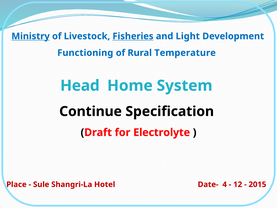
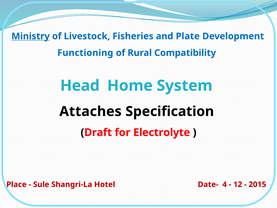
Fisheries underline: present -> none (133, 36)
Light: Light -> Plate (188, 36)
Temperature: Temperature -> Compatibility (185, 53)
Continue: Continue -> Attaches (90, 111)
